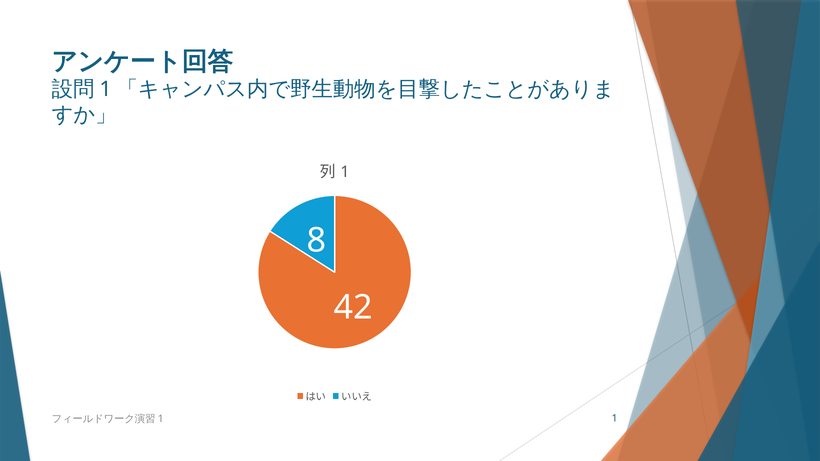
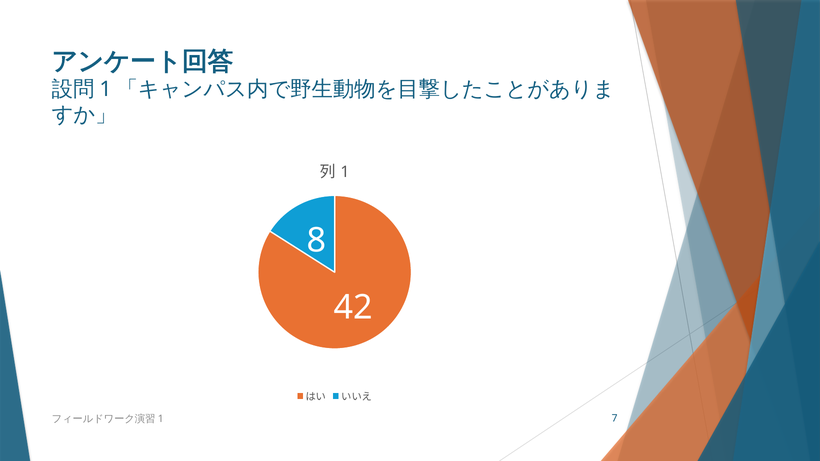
1: 1 -> 7 (615, 418)
